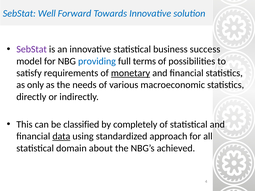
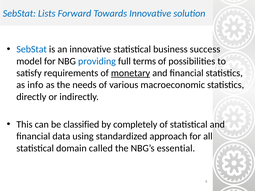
Well: Well -> Lists (47, 13)
SebStat colour: purple -> blue (32, 49)
only: only -> info (35, 85)
data underline: present -> none (61, 137)
about: about -> called (101, 148)
achieved: achieved -> essential (176, 148)
